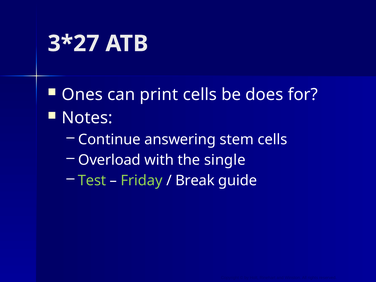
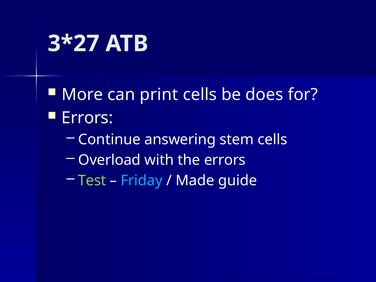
Ones: Ones -> More (82, 95)
Notes: Notes -> Errors (87, 118)
the single: single -> errors (225, 160)
Friday colour: light green -> light blue (142, 181)
Break: Break -> Made (195, 181)
